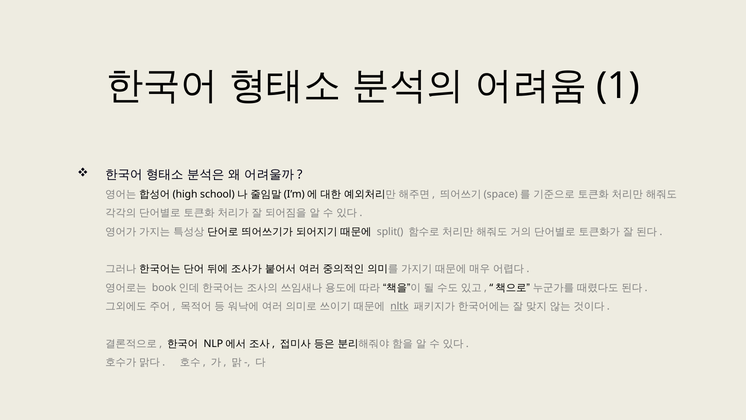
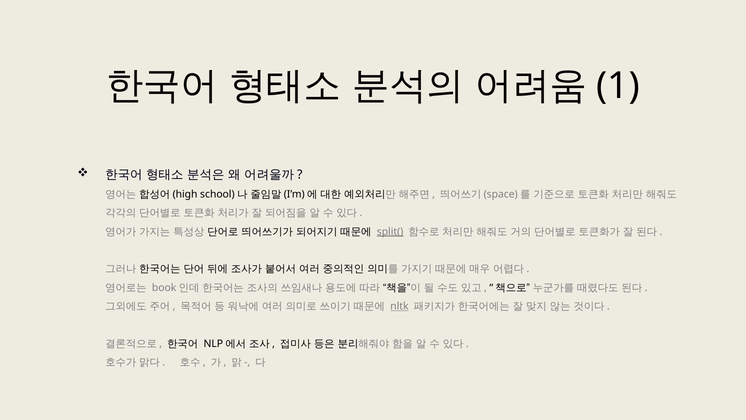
split( underline: none -> present (390, 231)
